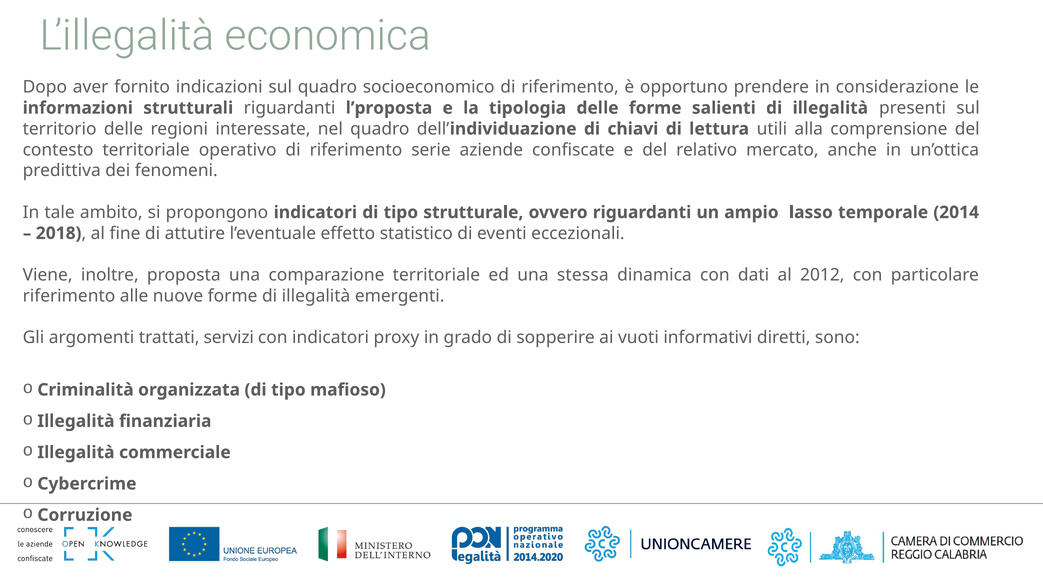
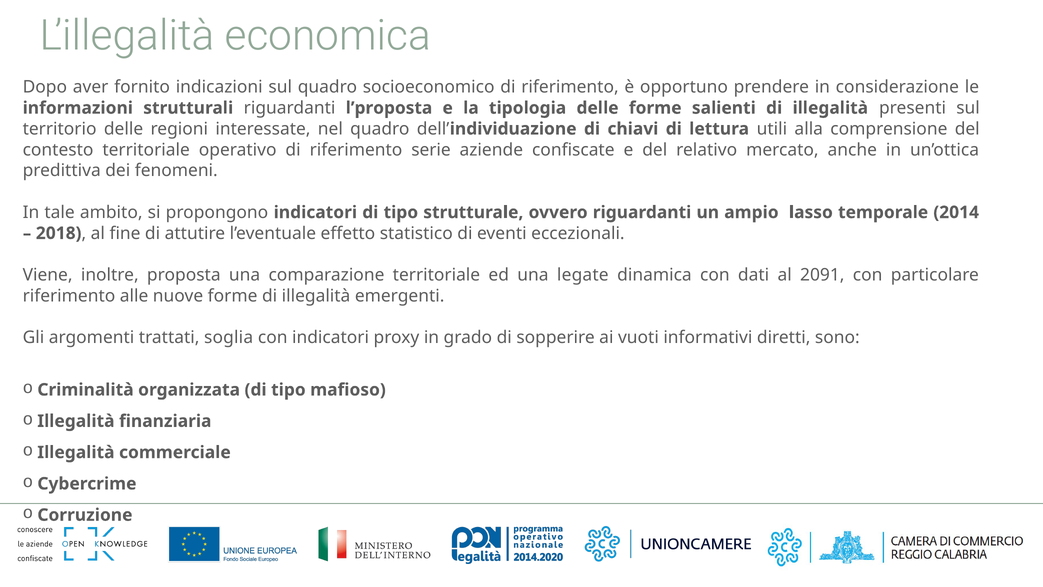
stessa: stessa -> legate (583, 275)
2012: 2012 -> 2091 (822, 275)
servizi: servizi -> soglia (229, 337)
